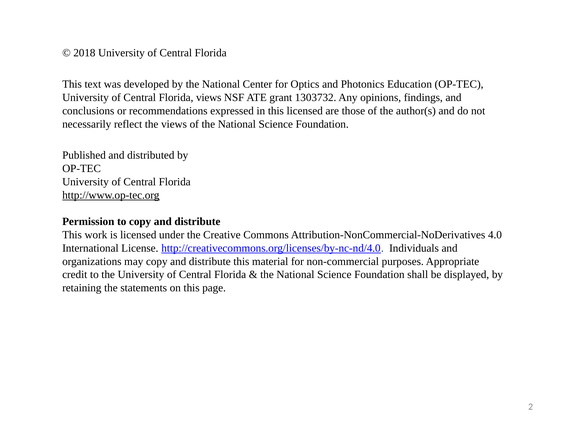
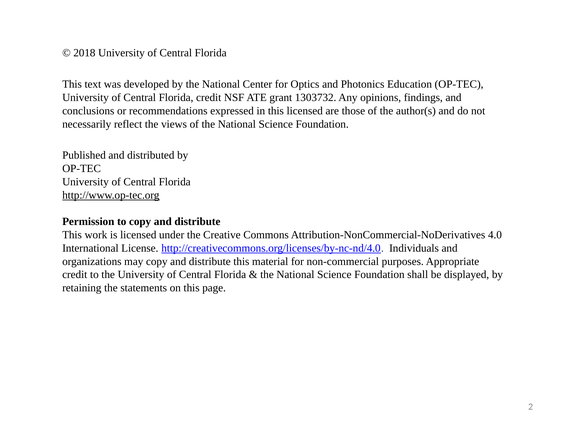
Florida views: views -> credit (209, 97)
